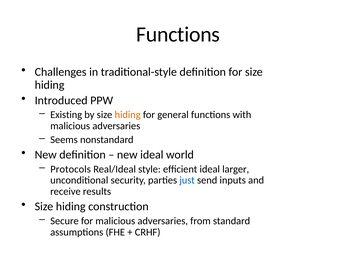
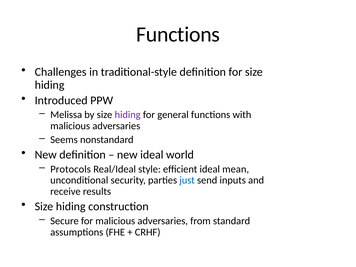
Existing: Existing -> Melissa (66, 115)
hiding colour: orange -> purple (128, 115)
larger: larger -> mean (236, 169)
